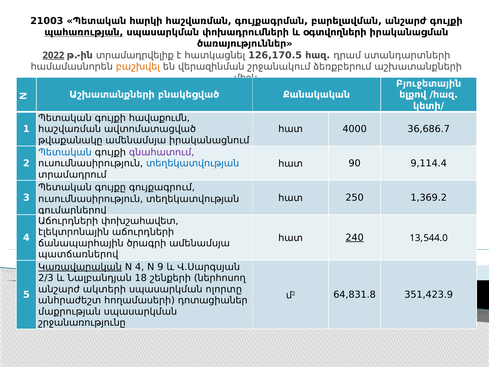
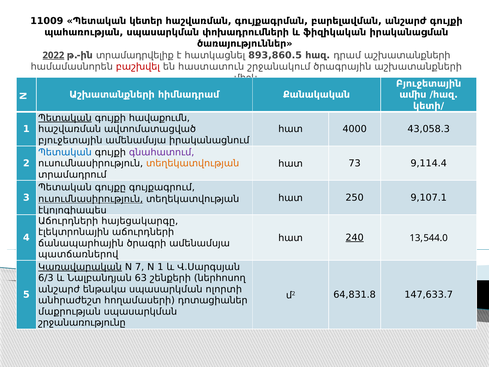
21003: 21003 -> 11009 (47, 21)
հարկի: հարկի -> կետեր (146, 21)
պահառության underline: present -> none (84, 32)
օգտվողների: օգտվողների -> ֆիզիկական (335, 32)
126,170.5: 126,170.5 -> 893,860.5 (275, 55)
դրամ ստանդարտների: ստանդարտների -> աշխատանքների (407, 55)
բաշխվել colour: orange -> red (138, 67)
վերազինման: վերազինման -> հաստատուն (211, 67)
ձեռքբերում: ձեռքբերում -> ծրագրային (342, 67)
ելքով: ելքով -> ամիս (413, 95)
բնակեցված: բնակեցված -> հիմնադրամ (189, 95)
Պետական underline: none -> present (65, 118)
36,686.7: 36,686.7 -> 43,058.3 (429, 129)
թվաքանակը: թվաքանակը -> բյուջետային (70, 140)
տեղեկատվության colour: blue -> orange (193, 163)
90: 90 -> 73 (355, 163)
1,369.2: 1,369.2 -> 9,107.1 (429, 198)
ուսումնասիրություն underline: none -> present (91, 199)
գումարներով: գումարներով -> էկոլոգիապես (72, 210)
փոխշահավետ: փոխշահավետ -> հայեցակարգը (140, 221)
N 4: 4 -> 7 (140, 267)
N 9: 9 -> 1 (160, 267)
2/3: 2/3 -> 6/3 (46, 278)
18: 18 -> 63 (141, 278)
ակտերի: ակտերի -> ենթակա (105, 289)
ոլորտը: ոլորտը -> ոլորտի (224, 289)
351,423.9: 351,423.9 -> 147,633.7 (429, 295)
